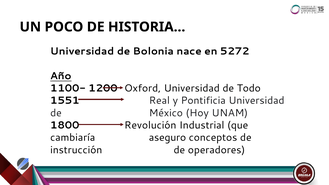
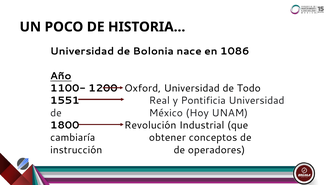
5272: 5272 -> 1086 (235, 51)
aseguro: aseguro -> obtener (167, 138)
